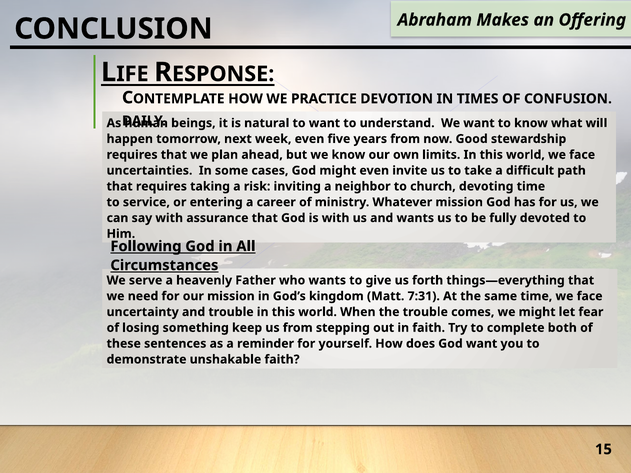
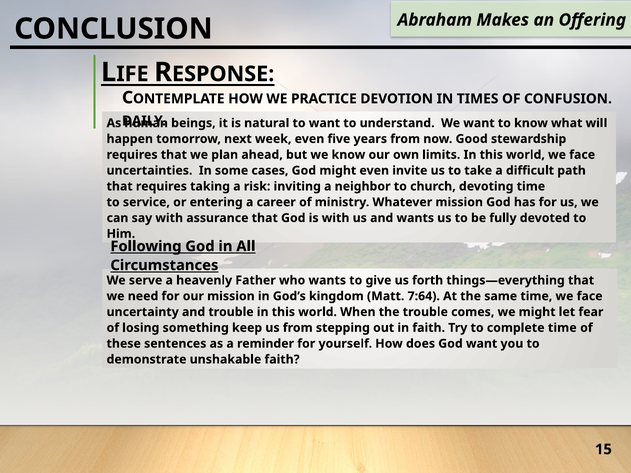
7:31: 7:31 -> 7:64 (424, 296)
complete both: both -> time (562, 328)
